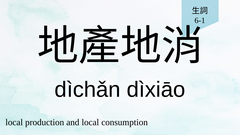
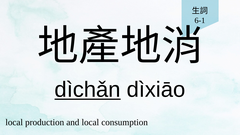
dìchǎn underline: none -> present (88, 90)
